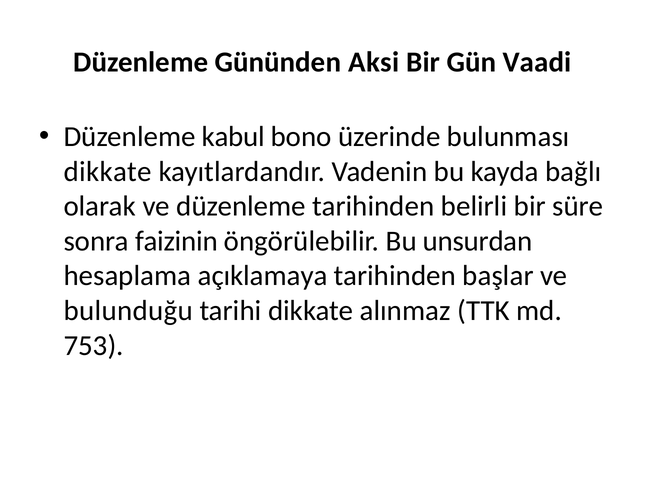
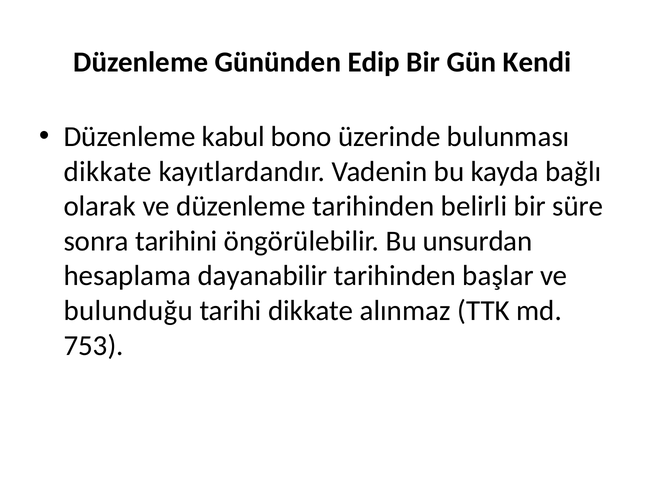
Aksi: Aksi -> Edip (374, 62)
Vaadi: Vaadi -> Kendi (537, 62)
faizinin: faizinin -> tarihini (176, 241)
açıklamaya: açıklamaya -> dayanabilir (263, 276)
